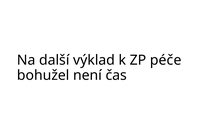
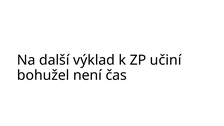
péče: péče -> učiní (166, 60)
